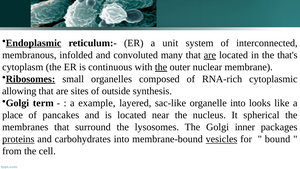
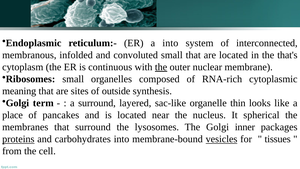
Endoplasmic underline: present -> none (34, 43)
a unit: unit -> into (170, 43)
convoluted many: many -> small (172, 55)
are underline: present -> none (210, 55)
Ribosomes underline: present -> none (30, 79)
allowing: allowing -> meaning (19, 91)
a example: example -> surround (97, 103)
organelle into: into -> thin (238, 103)
bound: bound -> tissues (278, 139)
